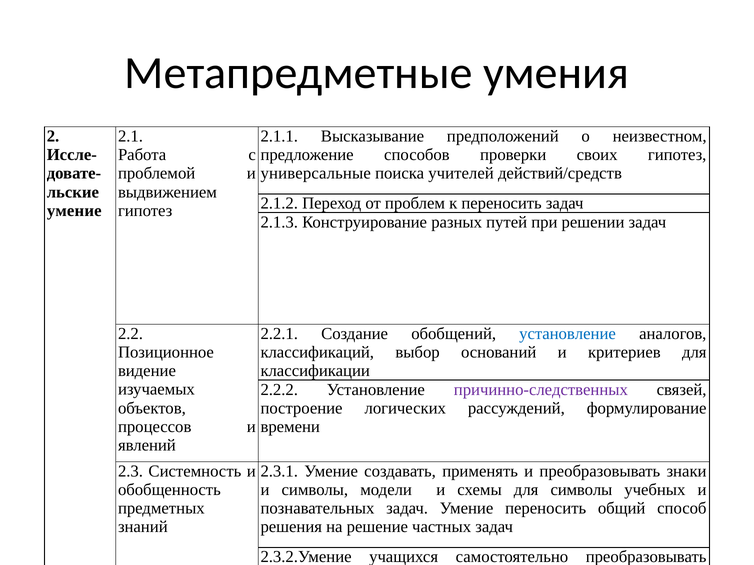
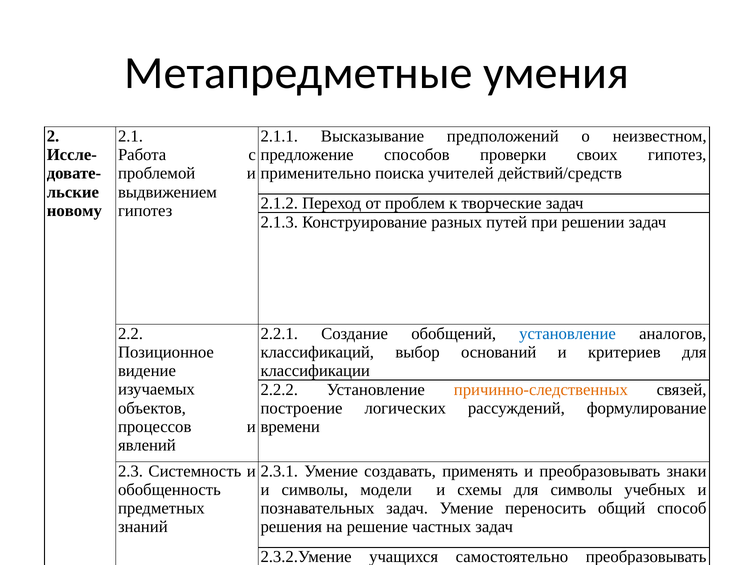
универсальные: универсальные -> применительно (316, 174)
к переносить: переносить -> творческие (502, 204)
умение: умение -> новому (74, 211)
причинно-следственных colour: purple -> orange (541, 390)
